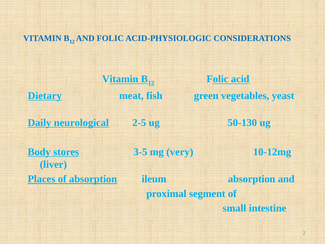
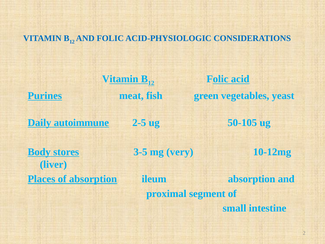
Dietary: Dietary -> Purines (45, 96)
neurological: neurological -> autoimmune (81, 123)
50-130: 50-130 -> 50-105 (242, 123)
